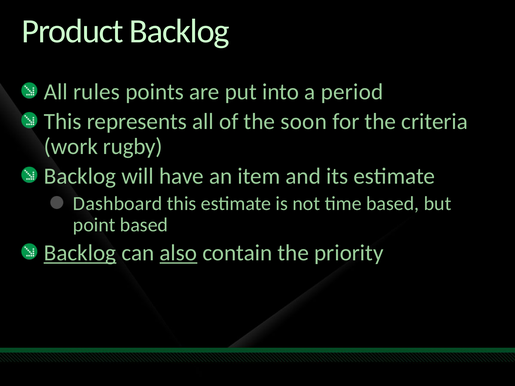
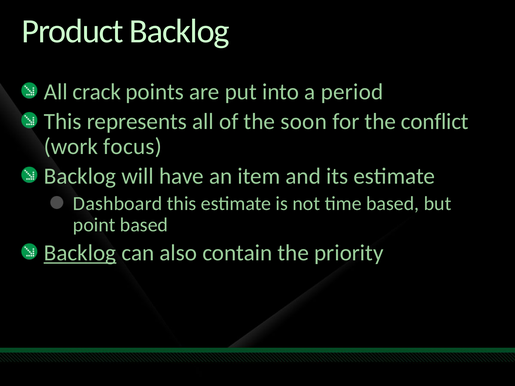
rules: rules -> crack (97, 92)
criteria: criteria -> conflict (435, 122)
rugby: rugby -> focus (133, 147)
also underline: present -> none (178, 253)
